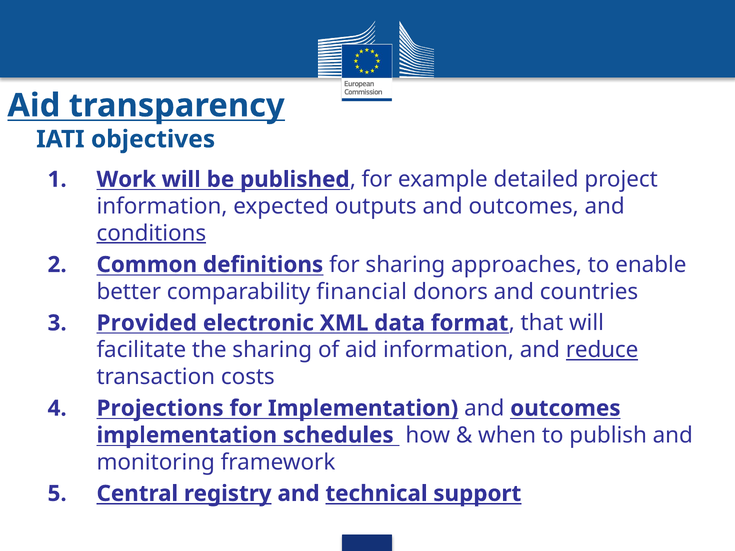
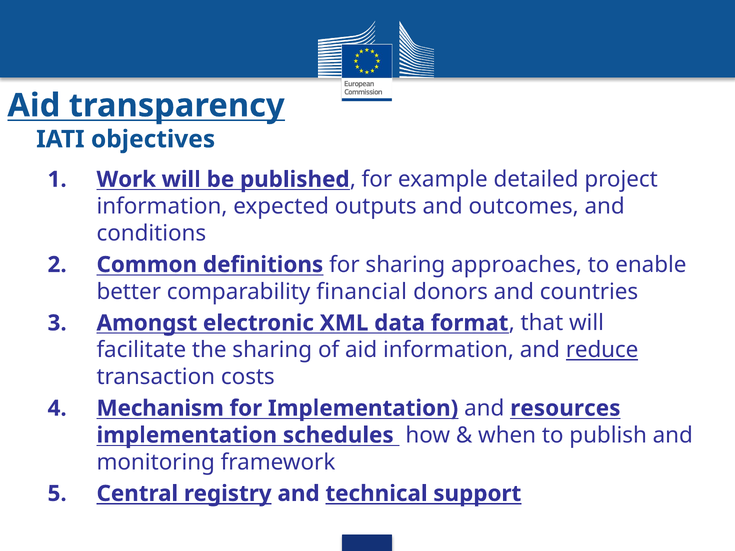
conditions underline: present -> none (151, 233)
Provided: Provided -> Amongst (147, 323)
Projections: Projections -> Mechanism (160, 408)
Implementation and outcomes: outcomes -> resources (565, 408)
